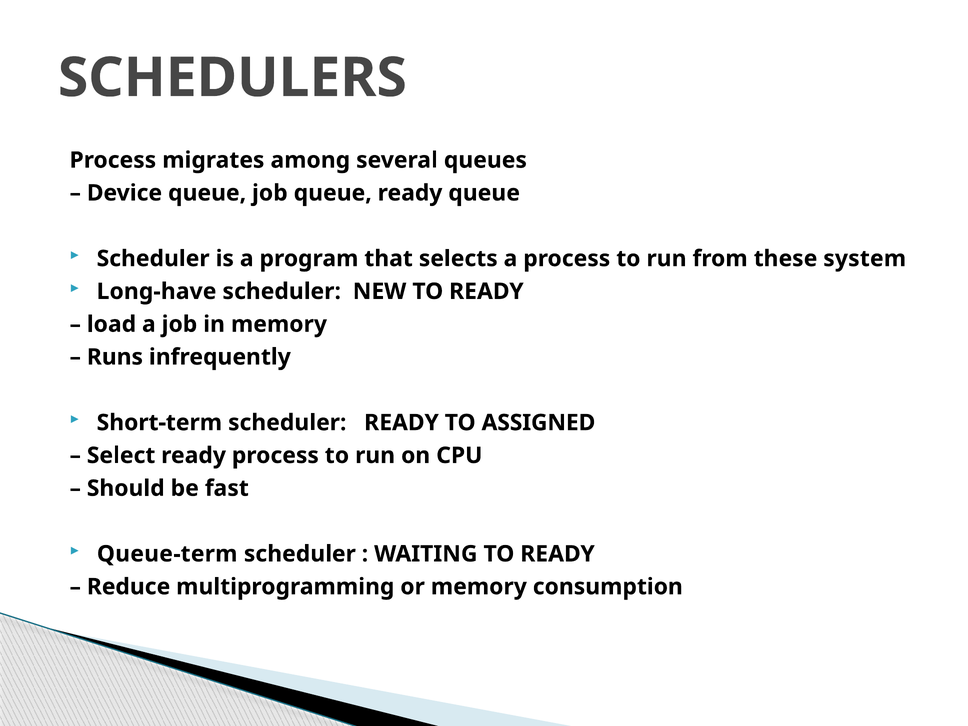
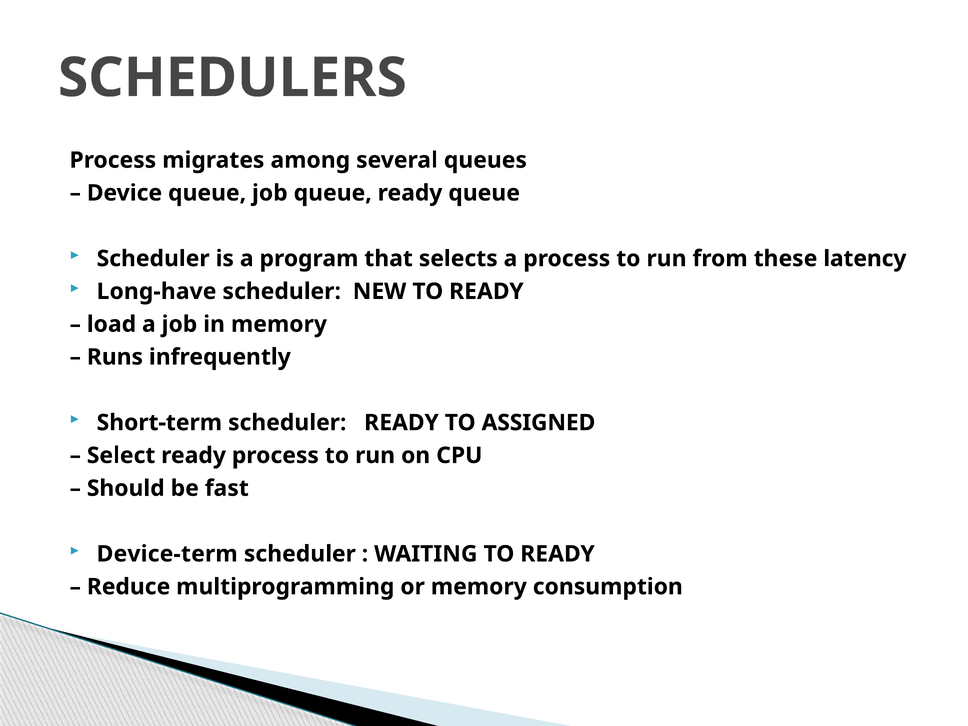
system: system -> latency (865, 259)
Queue-term: Queue-term -> Device-term (167, 554)
